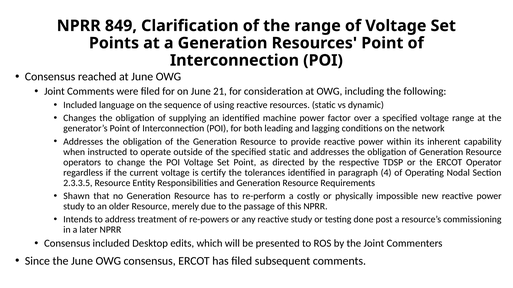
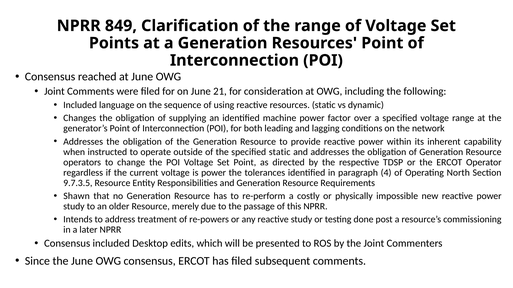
is certify: certify -> power (214, 173)
Nodal: Nodal -> North (458, 173)
2.3.3.5: 2.3.3.5 -> 9.7.3.5 (78, 183)
